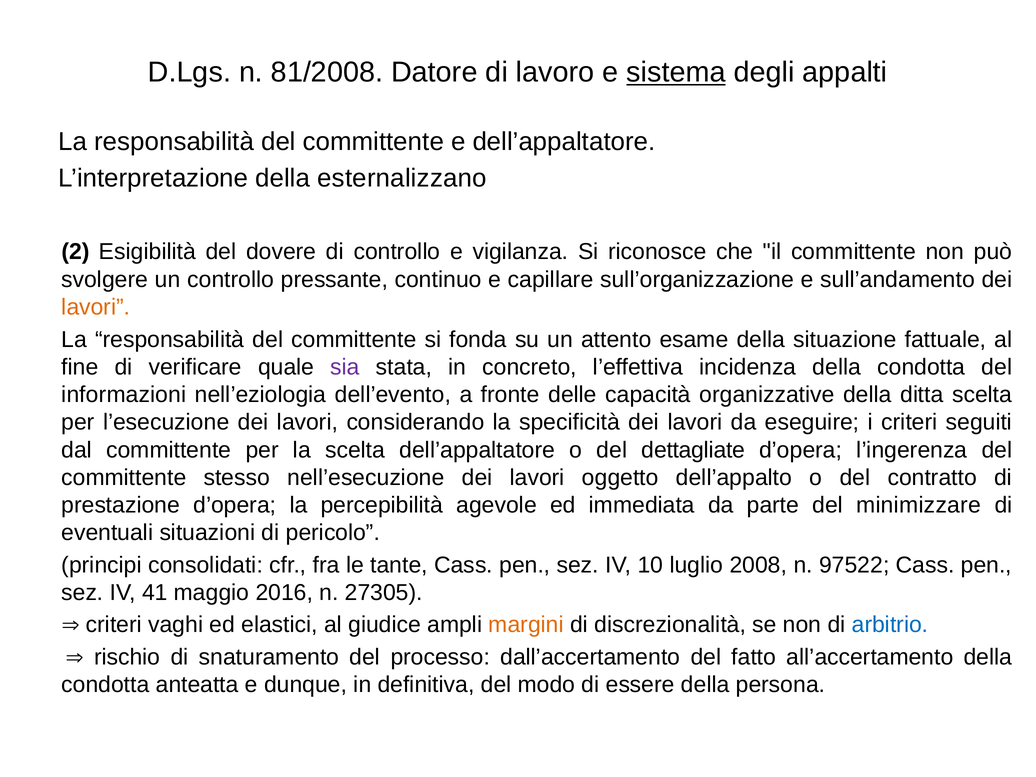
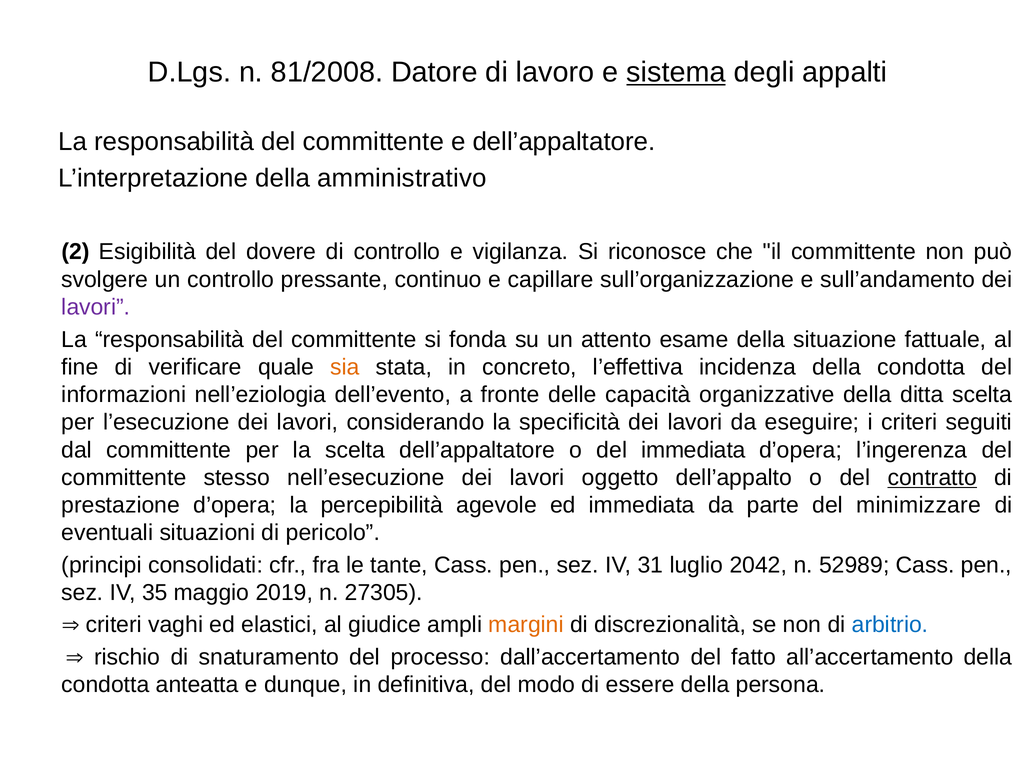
esternalizzano: esternalizzano -> amministrativo (402, 178)
lavori colour: orange -> purple (96, 307)
sia colour: purple -> orange (345, 367)
del dettagliate: dettagliate -> immediata (693, 450)
contratto underline: none -> present (932, 478)
10: 10 -> 31 (650, 565)
2008: 2008 -> 2042 (758, 565)
97522: 97522 -> 52989 (854, 565)
41: 41 -> 35 (155, 593)
2016: 2016 -> 2019 (284, 593)
